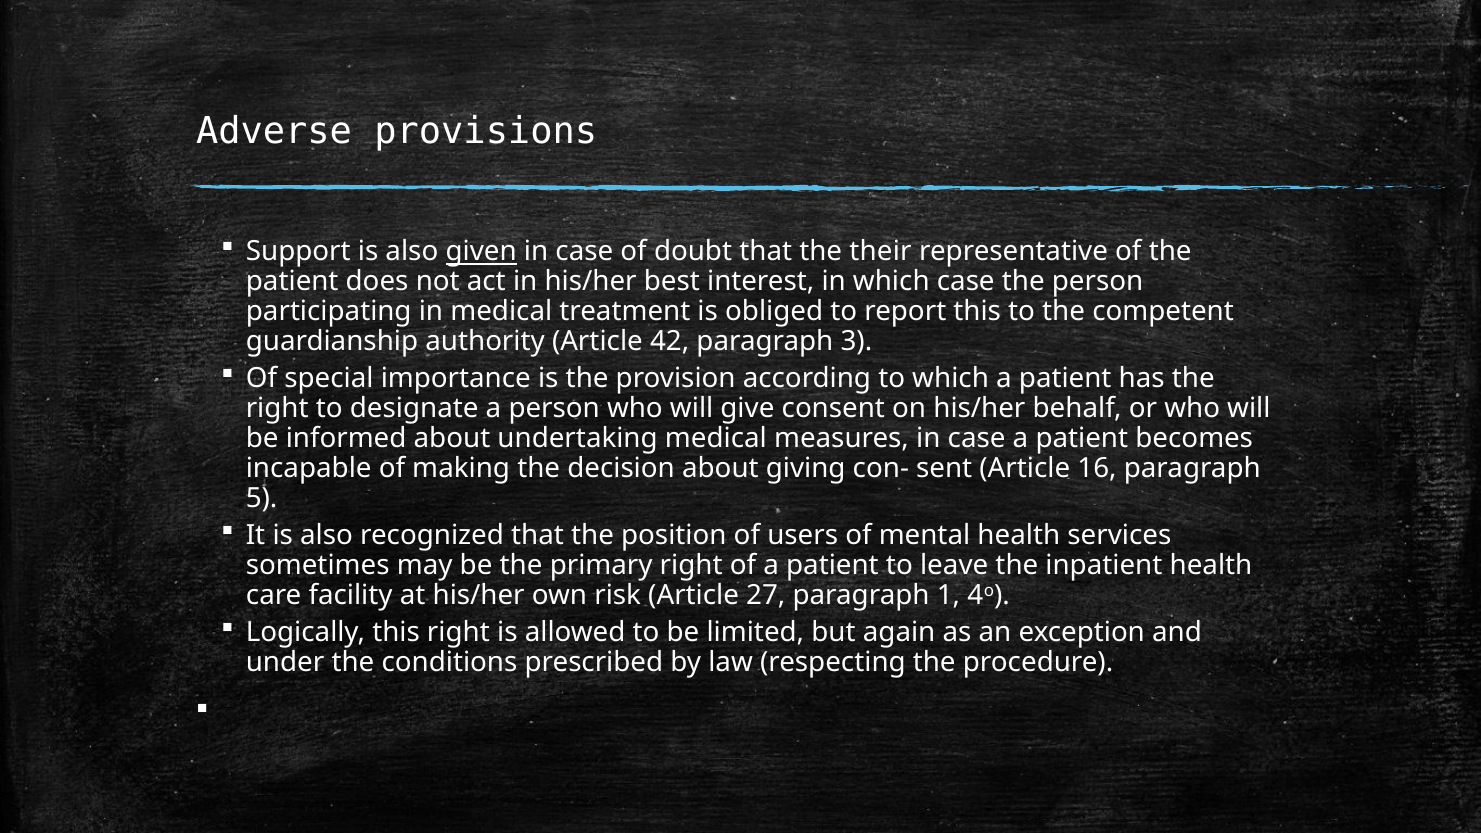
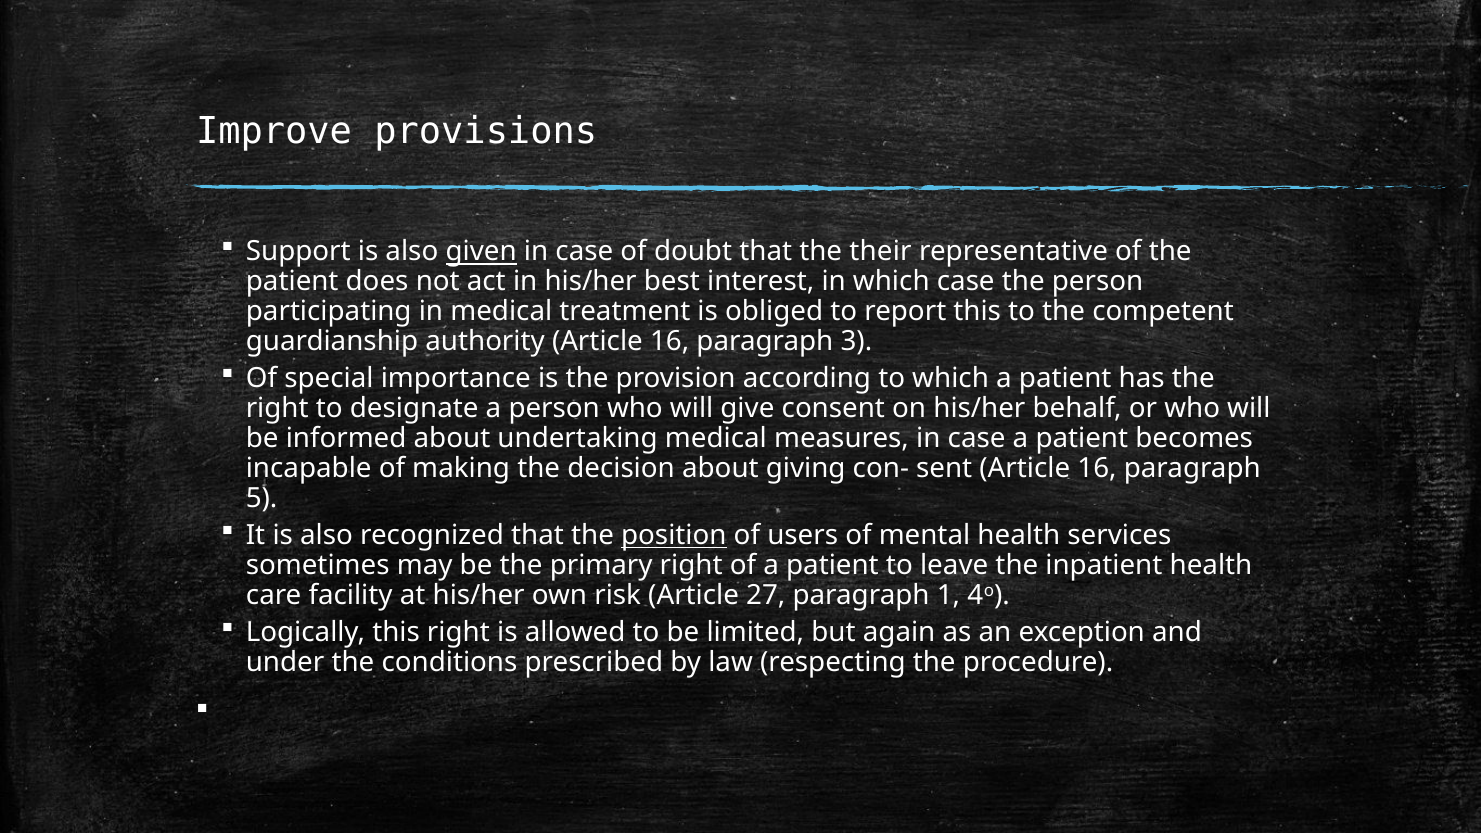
Adverse: Adverse -> Improve (274, 132)
authority Article 42: 42 -> 16 (670, 342)
position underline: none -> present (674, 536)
